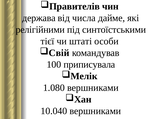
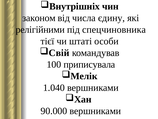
Правителів: Правителів -> Внутрішніх (74, 6)
держава: держава -> законом (39, 18)
дайме: дайме -> єдину (111, 18)
синтоїстськими: синтоїстськими -> спецчиновника (114, 30)
1.080: 1.080 -> 1.040 (54, 87)
10.040: 10.040 -> 90.000 (54, 111)
